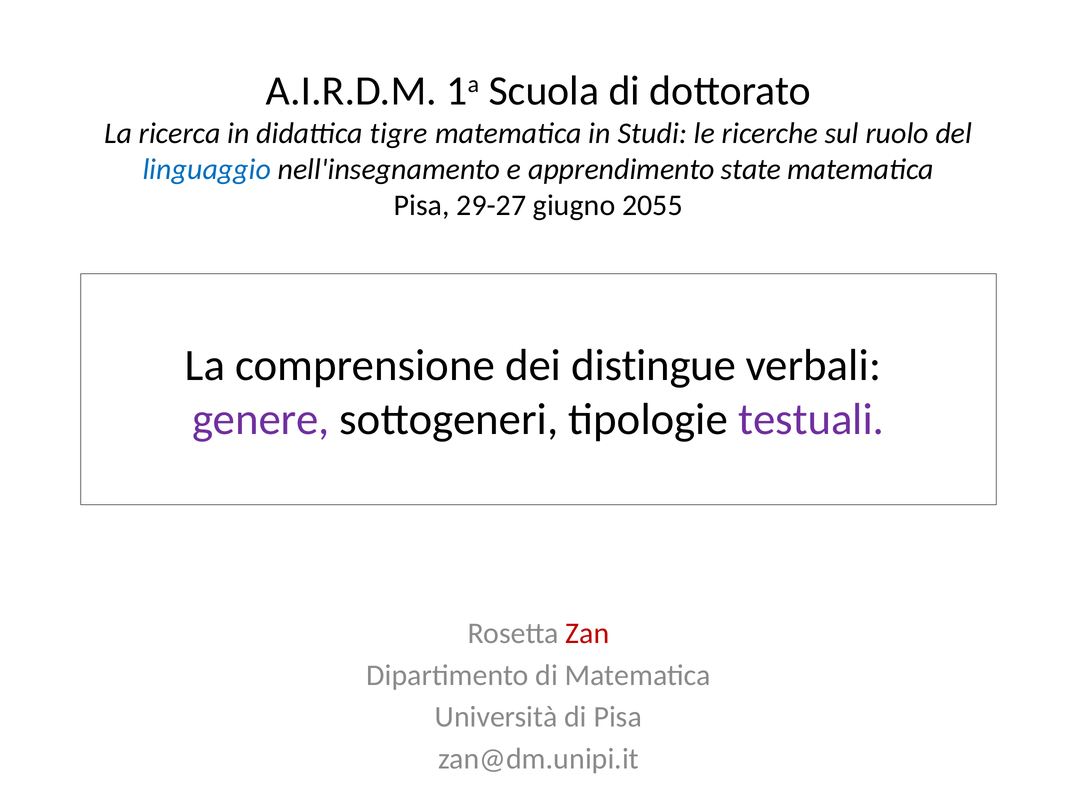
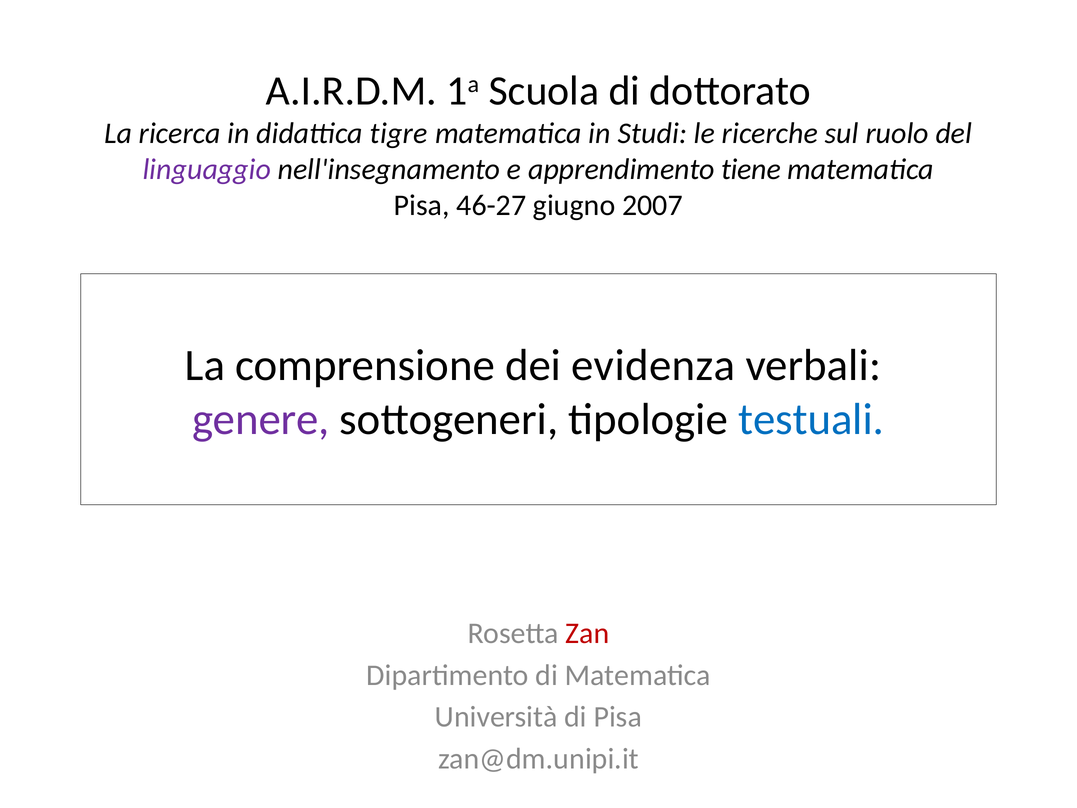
linguaggio colour: blue -> purple (207, 169)
state: state -> tiene (751, 169)
29-27: 29-27 -> 46-27 (491, 205)
2055: 2055 -> 2007 (652, 205)
distingue: distingue -> evidenza (653, 365)
testuali colour: purple -> blue (811, 419)
